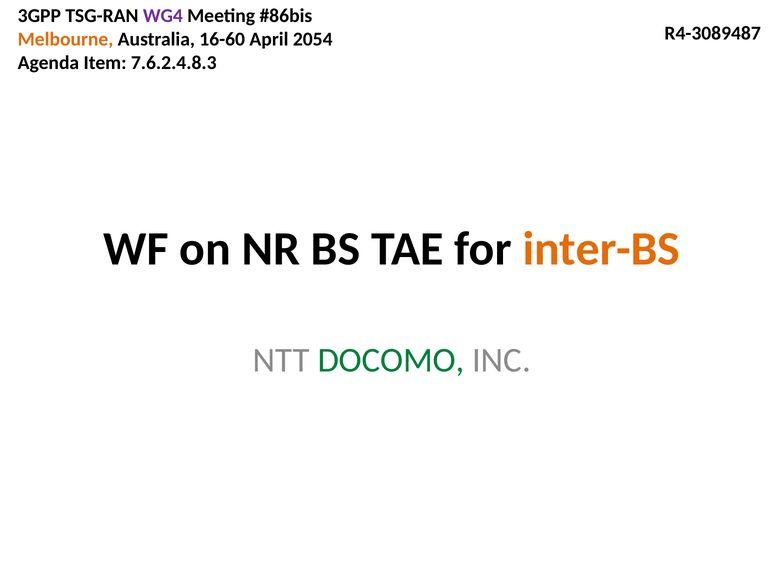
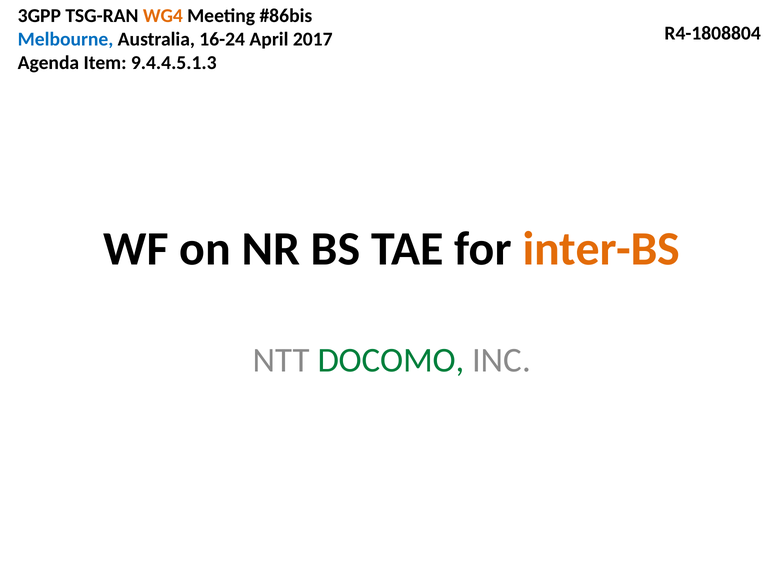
WG4 colour: purple -> orange (163, 16)
R4-3089487: R4-3089487 -> R4-1808804 (713, 33)
Melbourne colour: orange -> blue (66, 39)
16-60: 16-60 -> 16-24 (222, 39)
2054: 2054 -> 2017 (313, 39)
7.6.2.4.8.3: 7.6.2.4.8.3 -> 9.4.4.5.1.3 (174, 63)
